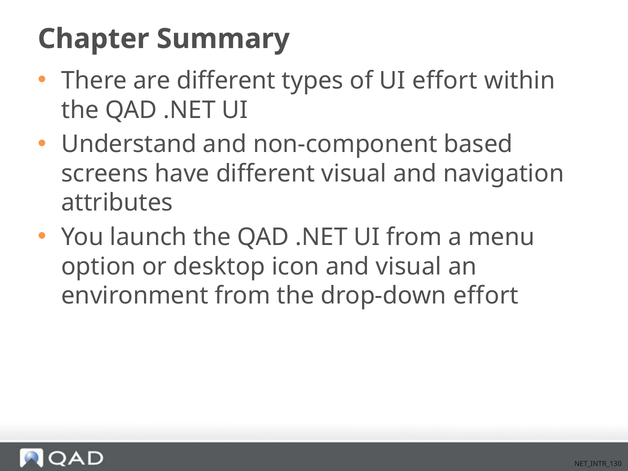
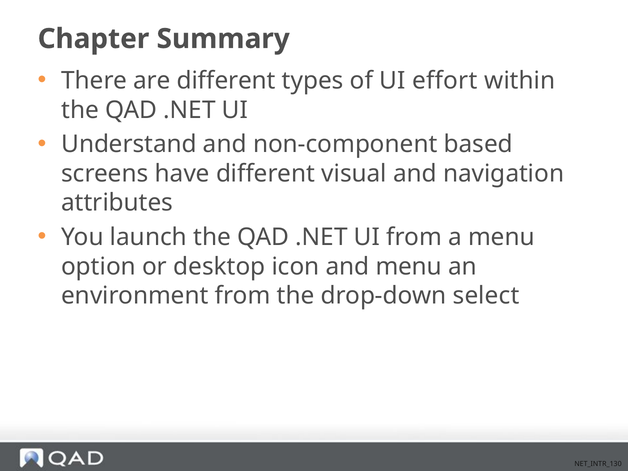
and visual: visual -> menu (409, 266)
drop-down effort: effort -> select (486, 296)
